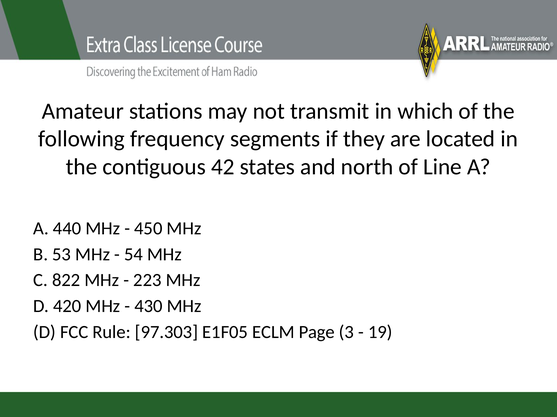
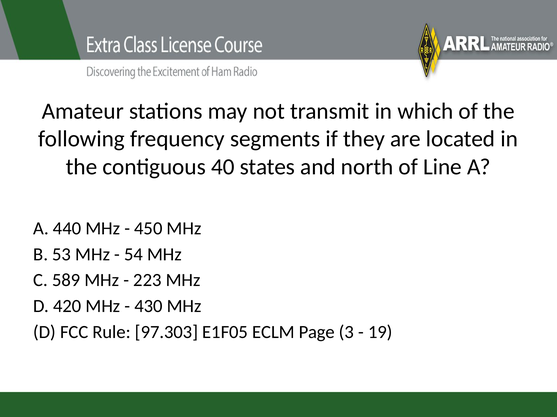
42: 42 -> 40 (223, 167)
822: 822 -> 589 (66, 281)
